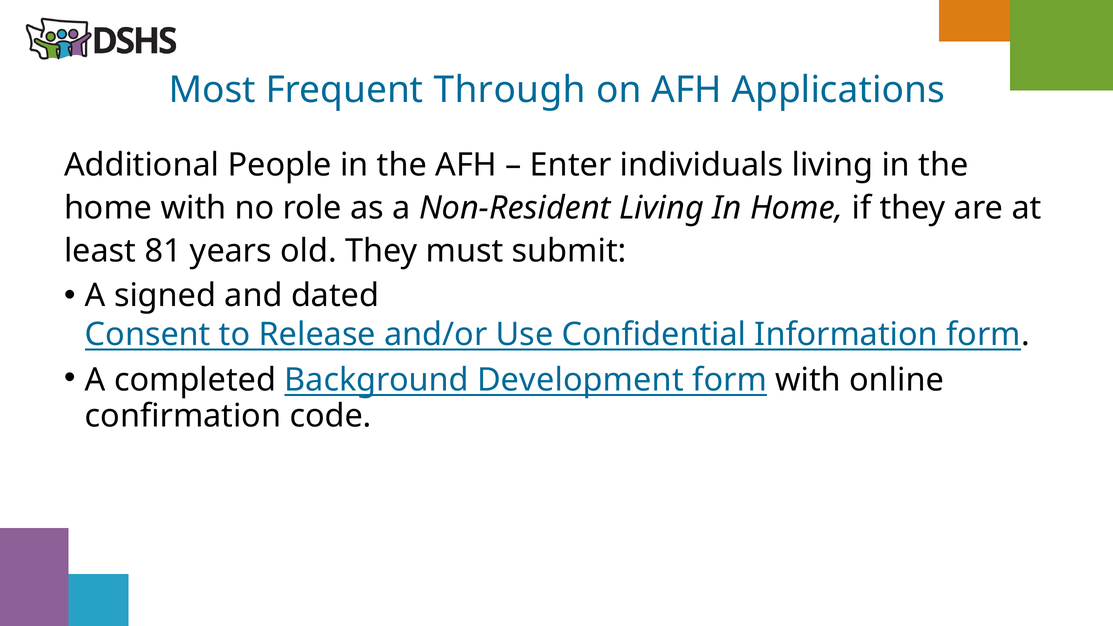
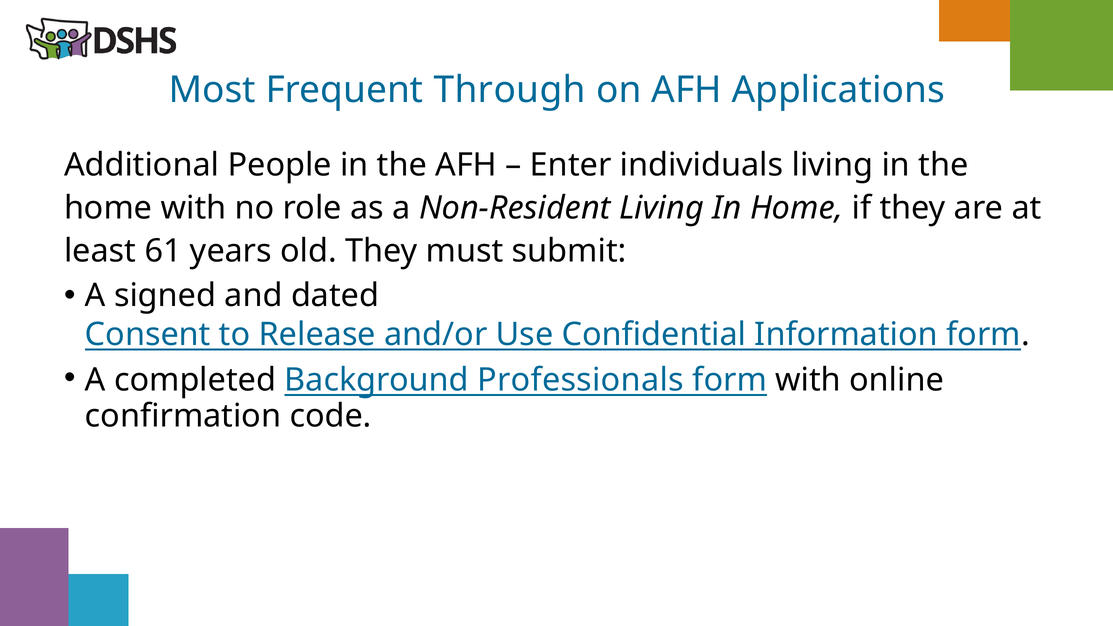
81: 81 -> 61 (163, 251)
Development: Development -> Professionals (580, 380)
